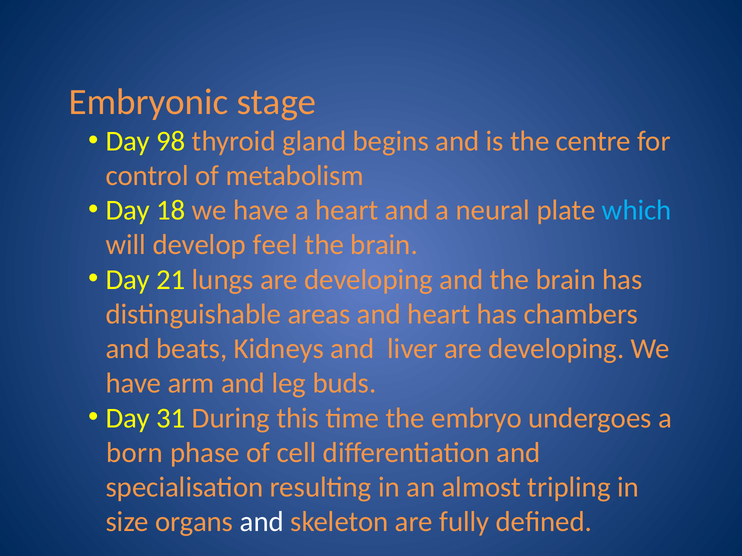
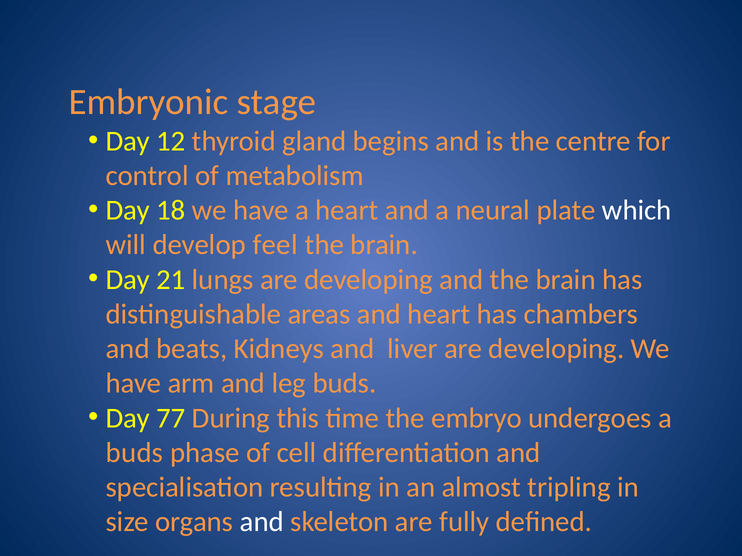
98: 98 -> 12 (171, 141)
which colour: light blue -> white (637, 211)
31: 31 -> 77 (171, 418)
born: born -> buds (134, 453)
